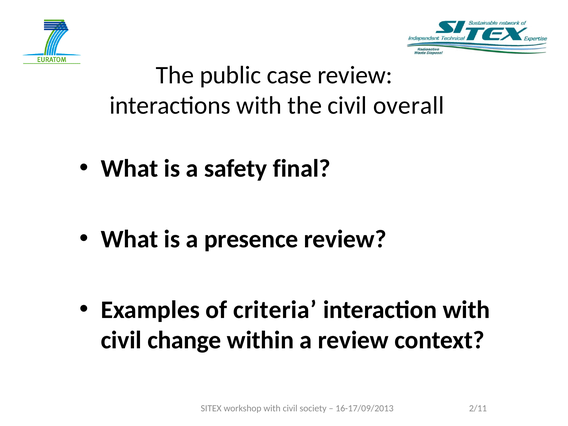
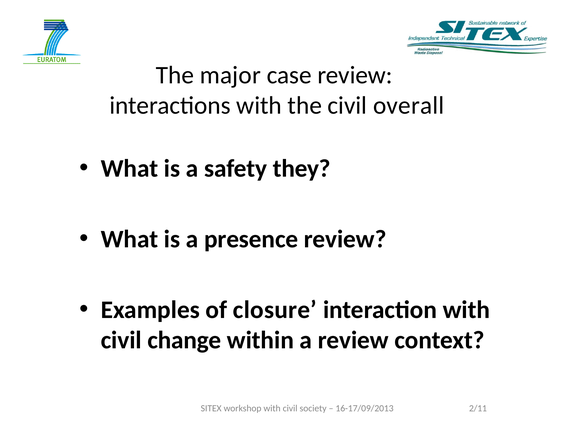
public: public -> major (230, 75)
final: final -> they (302, 168)
criteria: criteria -> closure (275, 310)
